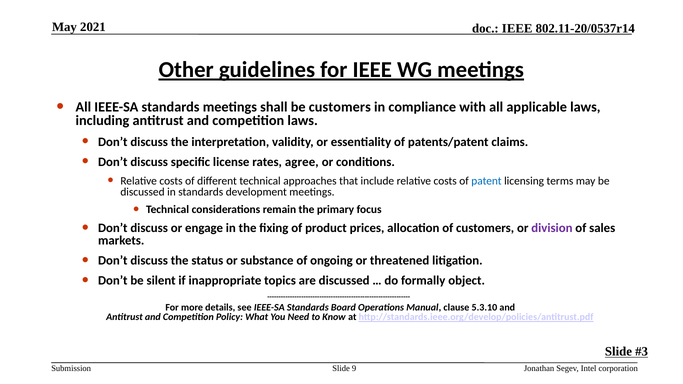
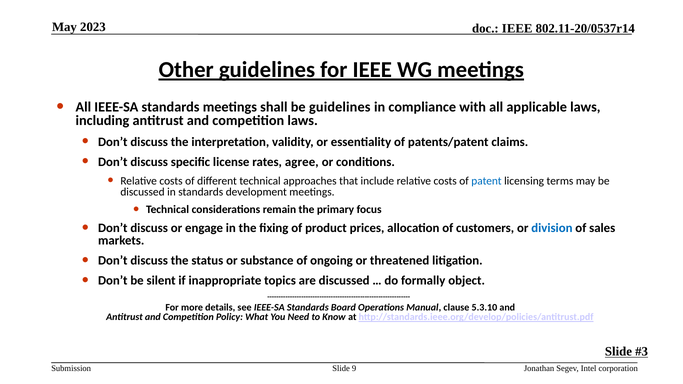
2021: 2021 -> 2023 (93, 27)
be customers: customers -> guidelines (340, 107)
division colour: purple -> blue (552, 228)
